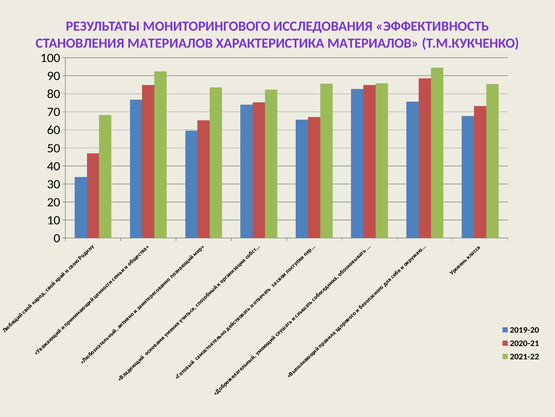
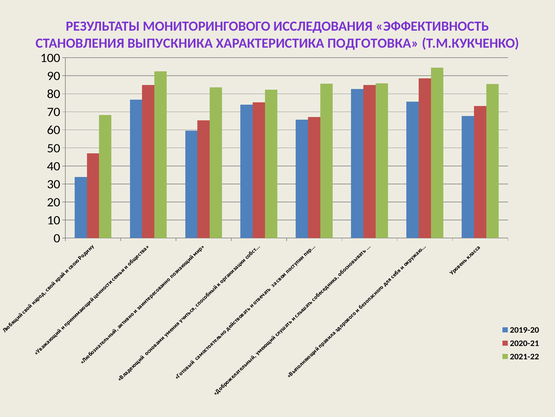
СТАНОВЛЕНИЯ МАТЕРИАЛОВ: МАТЕРИАЛОВ -> ВЫПУСКНИКА (170, 43)
ХАРАКТЕРИСТИКА МАТЕРИАЛОВ: МАТЕРИАЛОВ -> ПОДГОТОВКА (373, 43)
